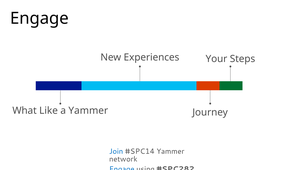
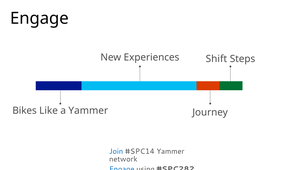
Your: Your -> Shift (216, 59)
What: What -> Bikes (25, 110)
